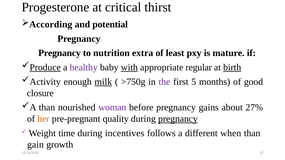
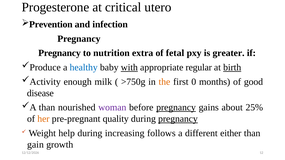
thirst: thirst -> utero (158, 7)
According: According -> Prevention (51, 24)
potential: potential -> infection (110, 24)
least: least -> fetal (175, 53)
mature: mature -> greater (229, 53)
Produce underline: present -> none (45, 68)
healthy colour: purple -> blue (84, 68)
milk underline: present -> none (103, 82)
the colour: purple -> orange (164, 82)
5: 5 -> 0 (194, 82)
closure: closure -> disease (40, 93)
pregnancy underline: none -> present (176, 108)
27%: 27% -> 25% (254, 108)
time: time -> help (67, 133)
incentives: incentives -> increasing (125, 133)
when: when -> either (231, 133)
